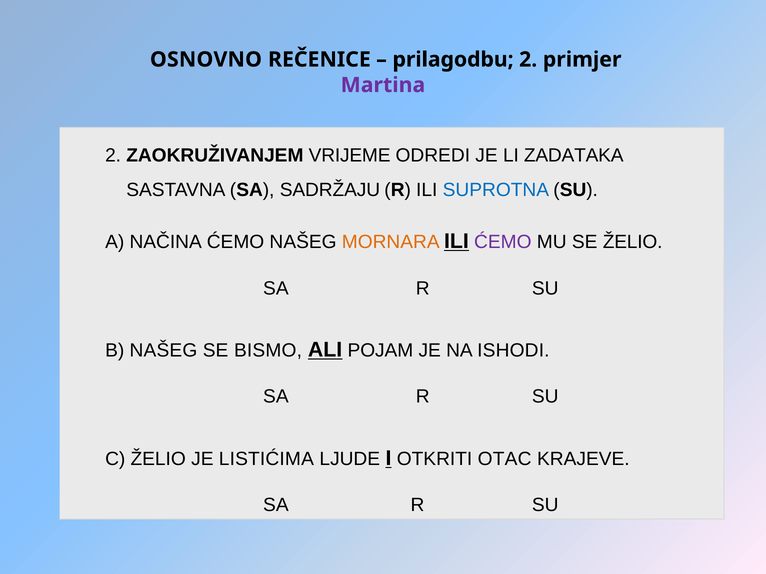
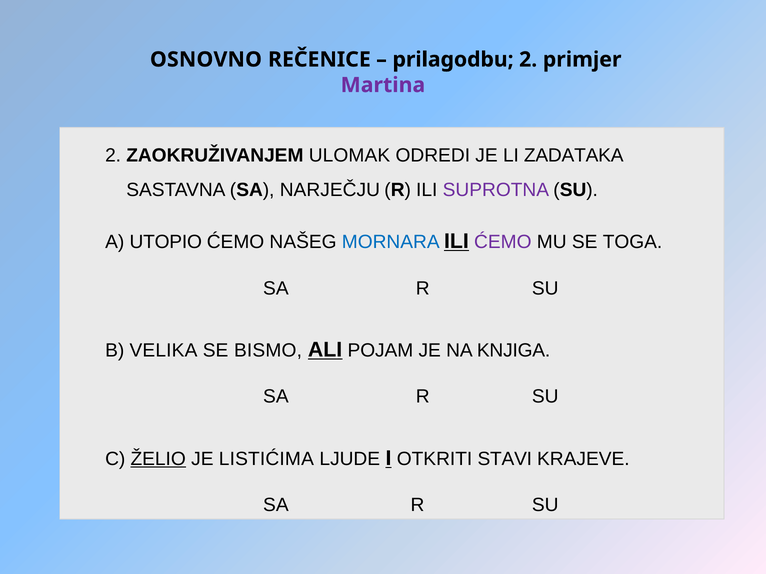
VRIJEME: VRIJEME -> ULOMAK (349, 156)
SADRŽAJU: SADRŽAJU -> NARJEČJU (330, 190)
SUPROTNA colour: blue -> purple (496, 190)
NAČINA: NAČINA -> UTOPIO (166, 242)
MORNARA colour: orange -> blue (391, 242)
SE ŽELIO: ŽELIO -> TOGA (633, 242)
B NAŠEG: NAŠEG -> VELIKA (163, 351)
ISHODI: ISHODI -> KNJIGA (514, 351)
ŽELIO underline: none -> present (158, 459)
OTAC: OTAC -> STAVI (505, 459)
